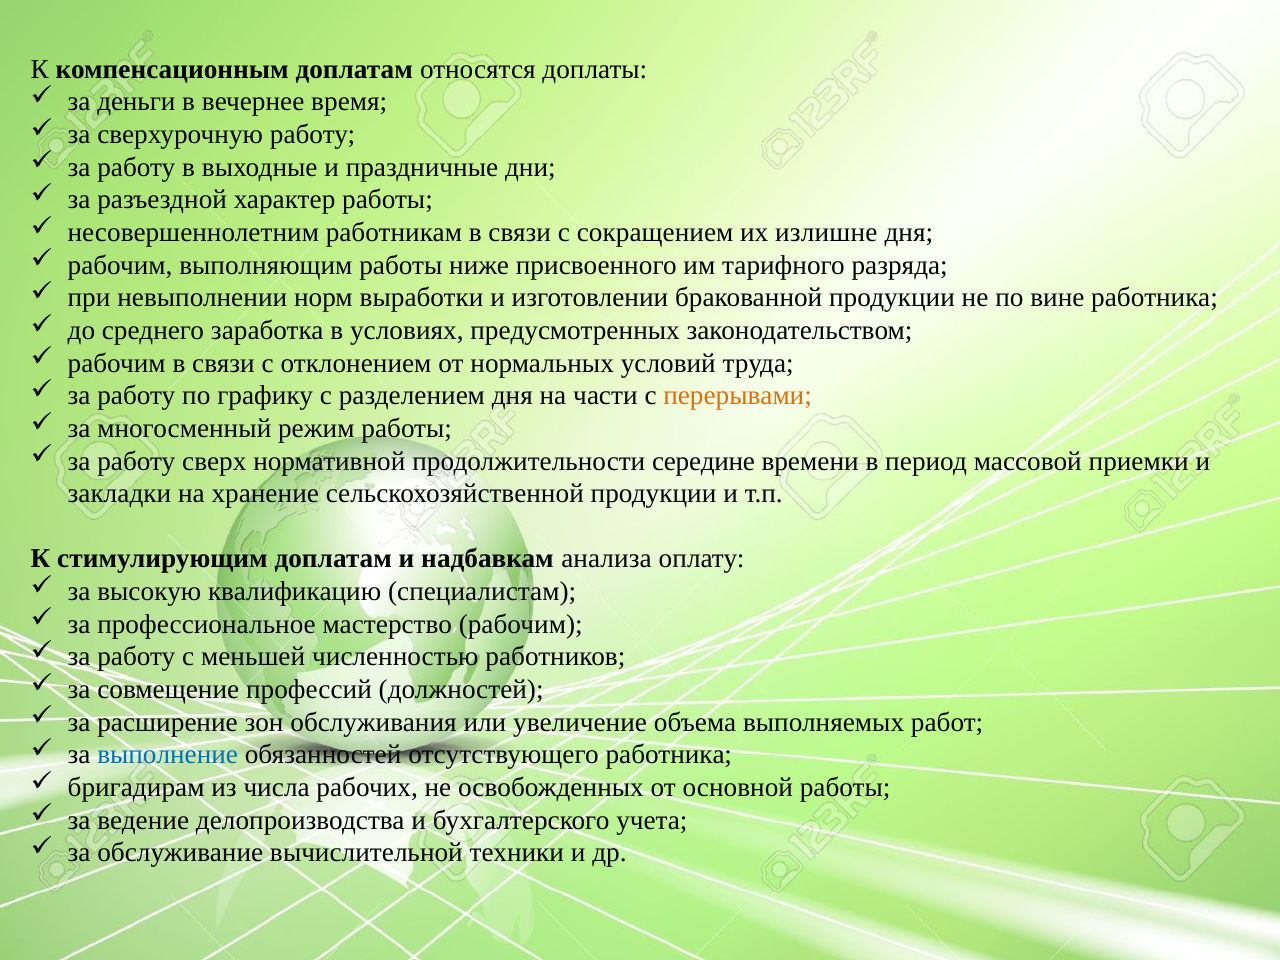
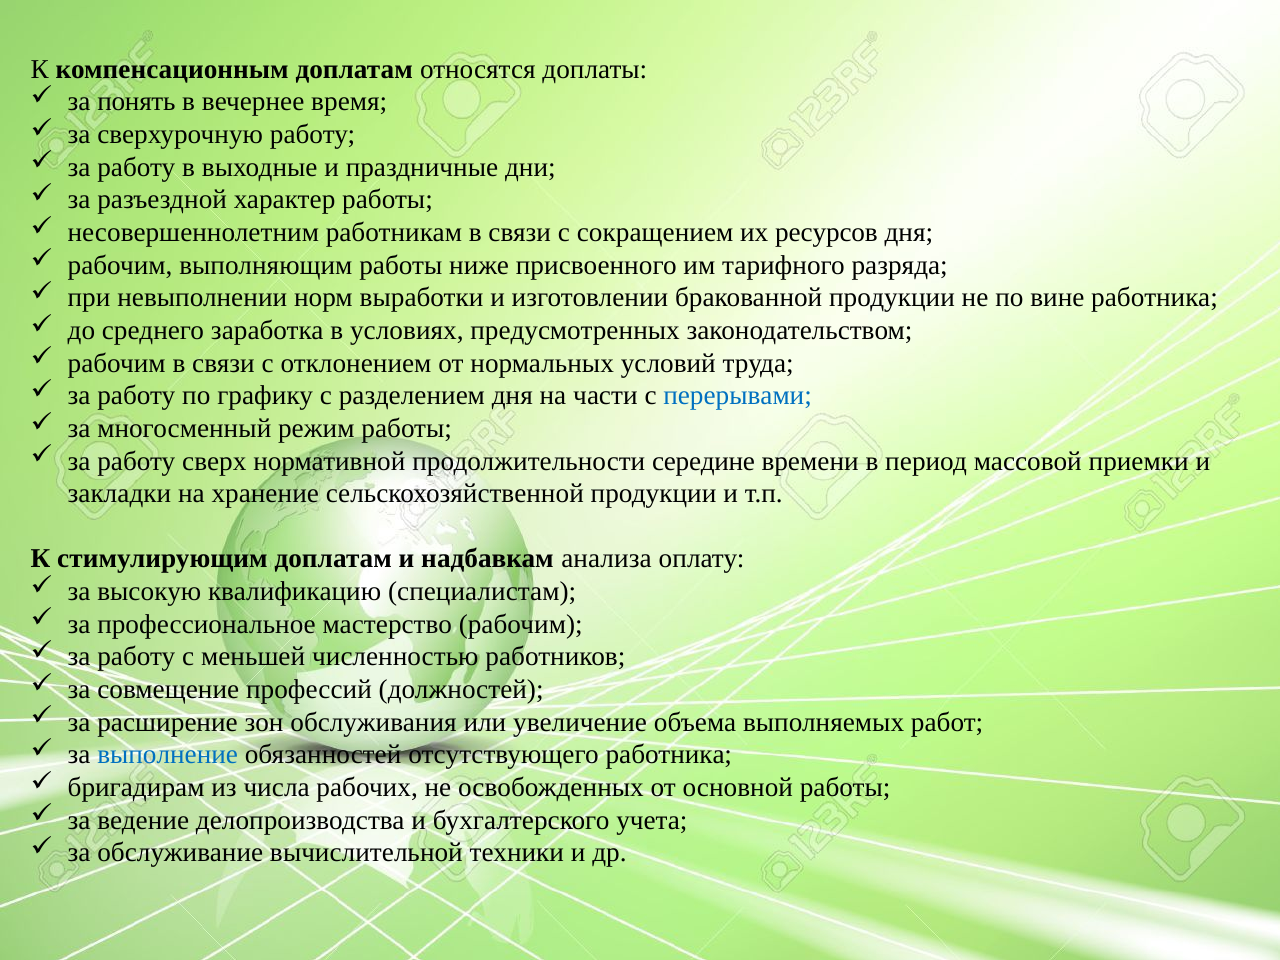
деньги: деньги -> понять (136, 102)
излишне: излишне -> ресурсов (826, 232)
перерывами colour: orange -> blue (738, 396)
